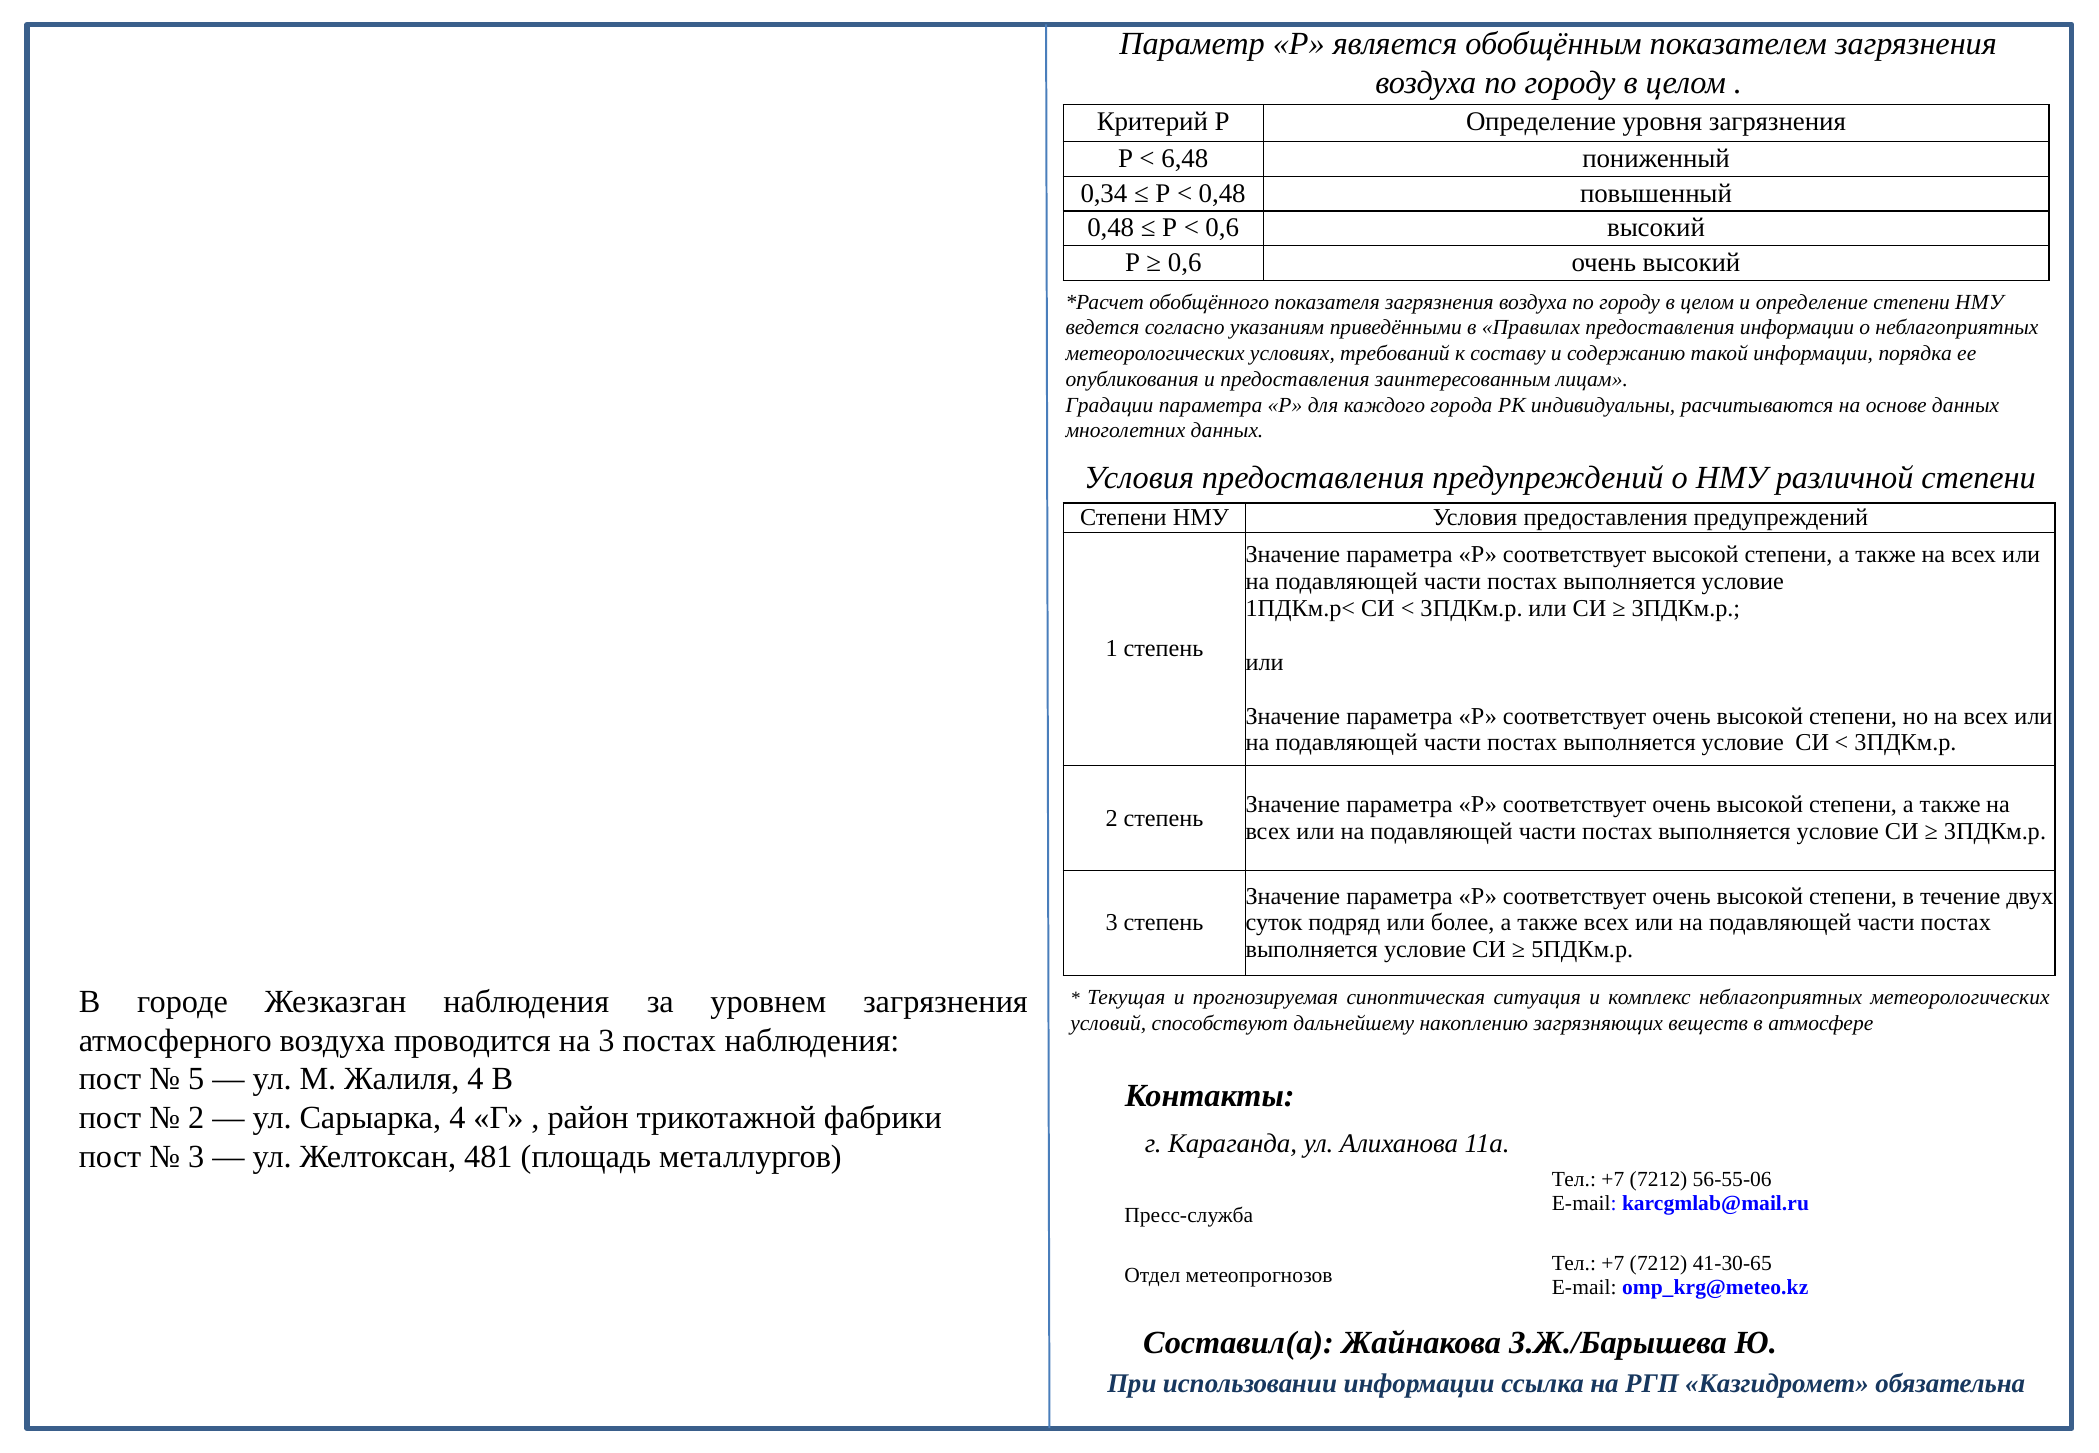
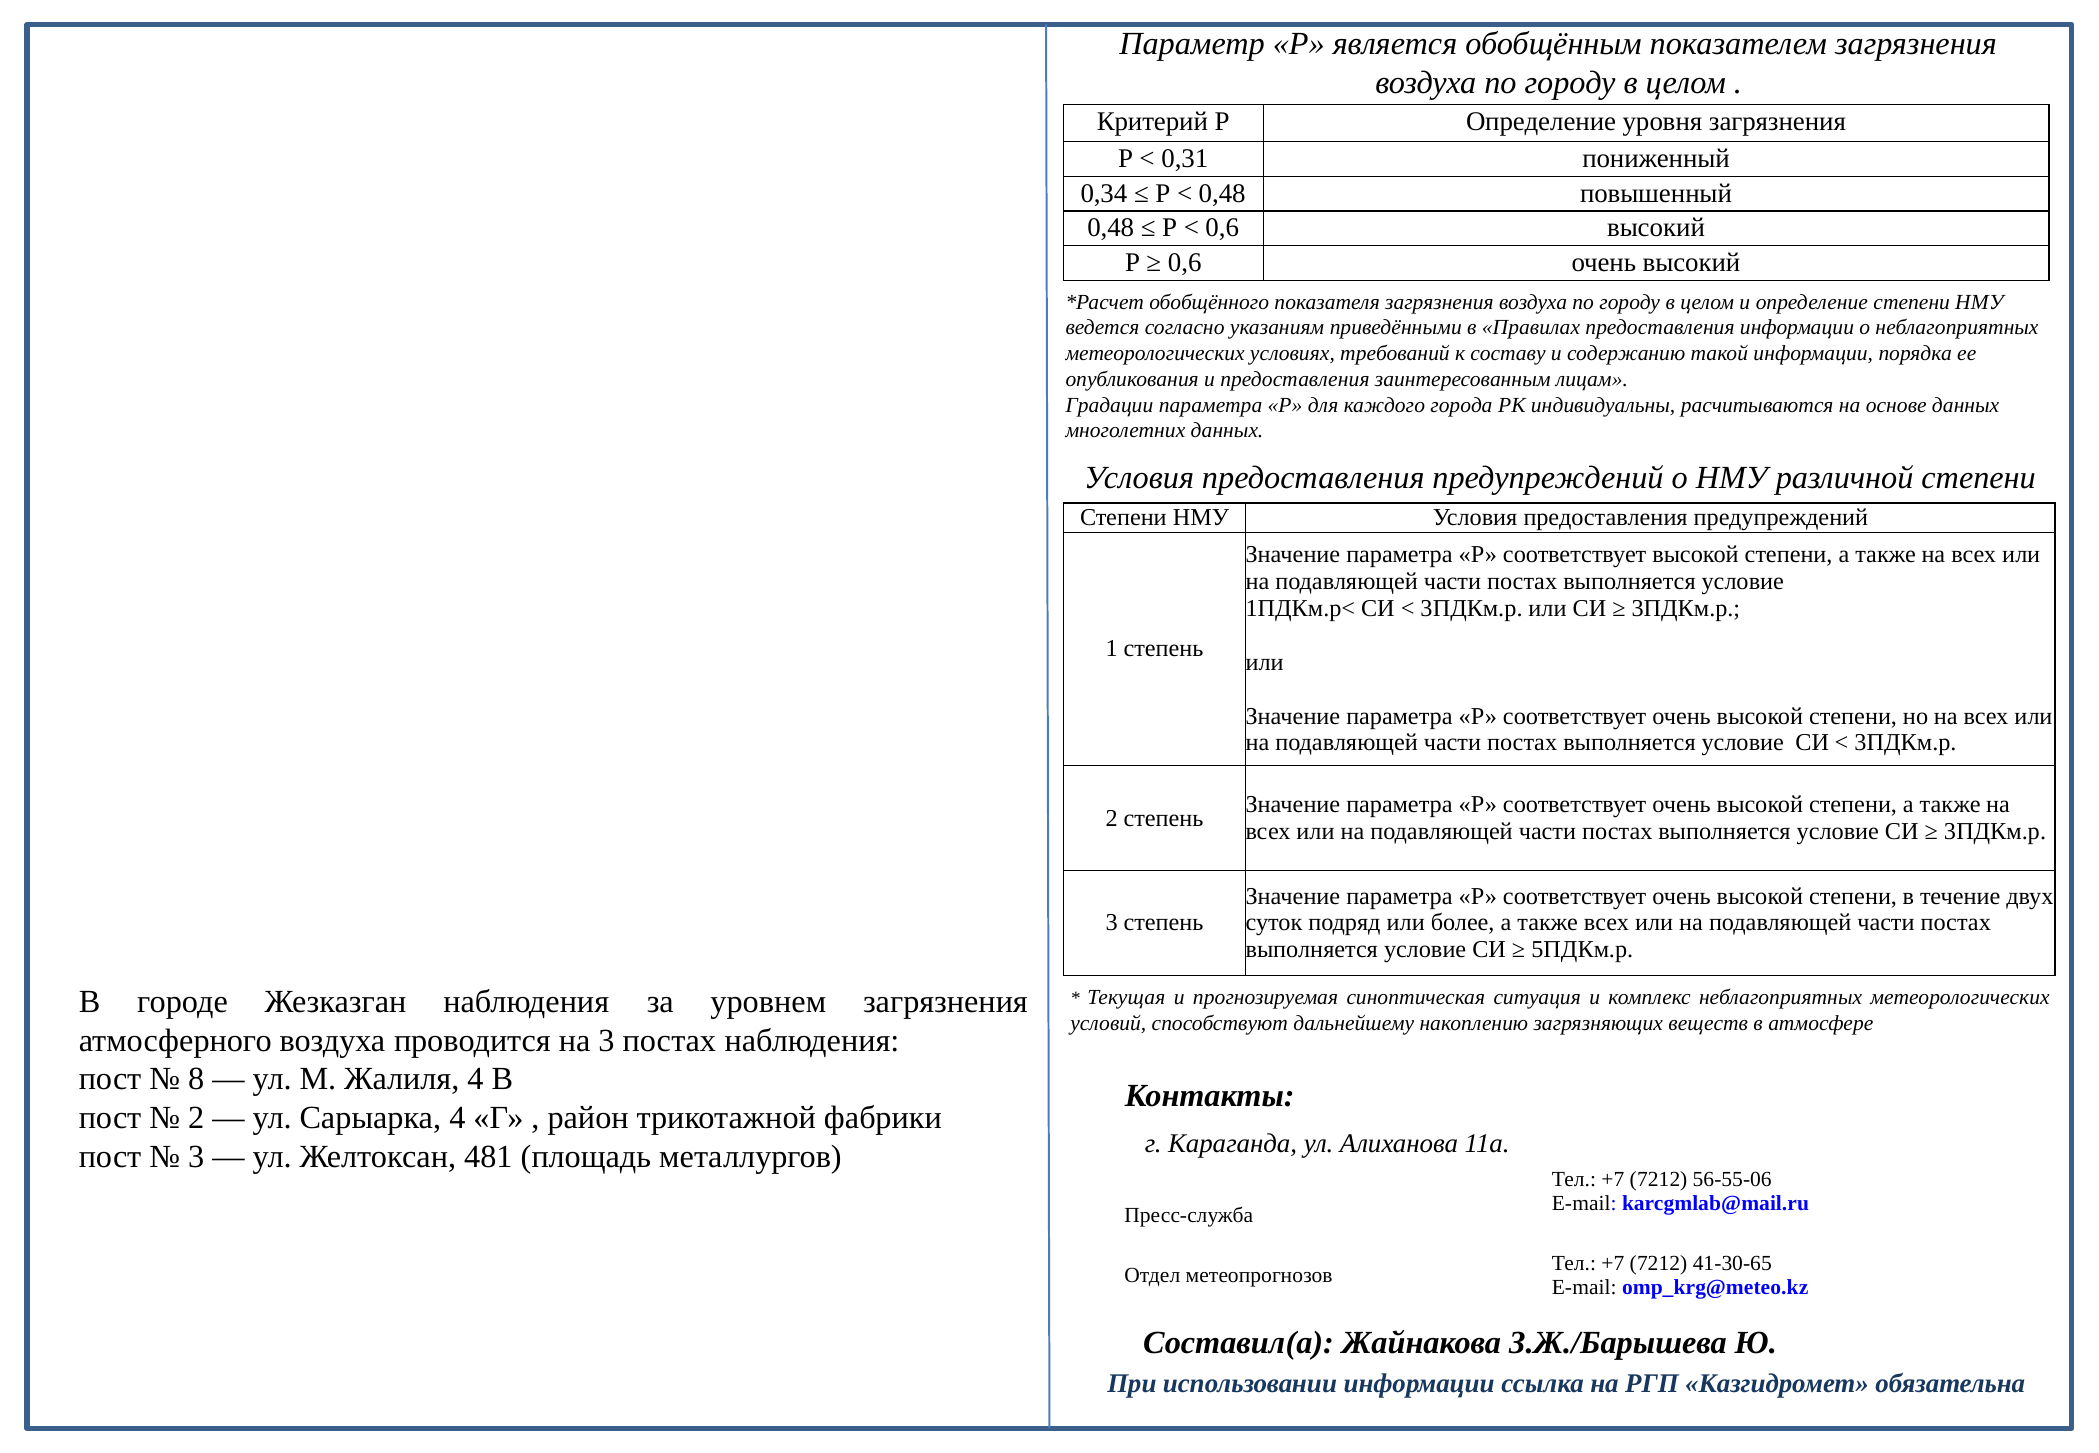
6,48: 6,48 -> 0,31 (1185, 159)
5: 5 -> 8 (196, 1079)
